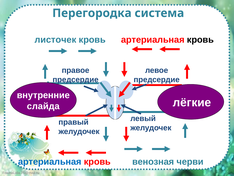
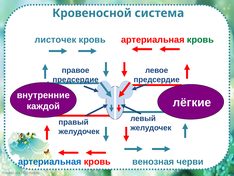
Перегородка: Перегородка -> Кровеносной (92, 13)
кровь colour: black -> green (200, 40)
слайда: слайда -> каждой (43, 106)
